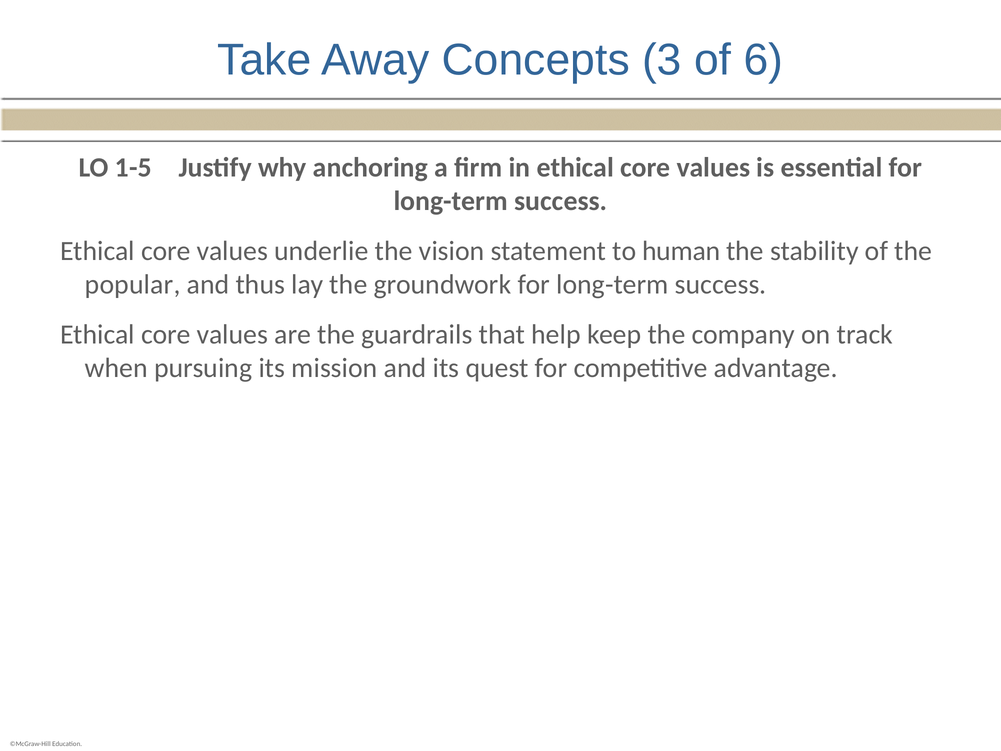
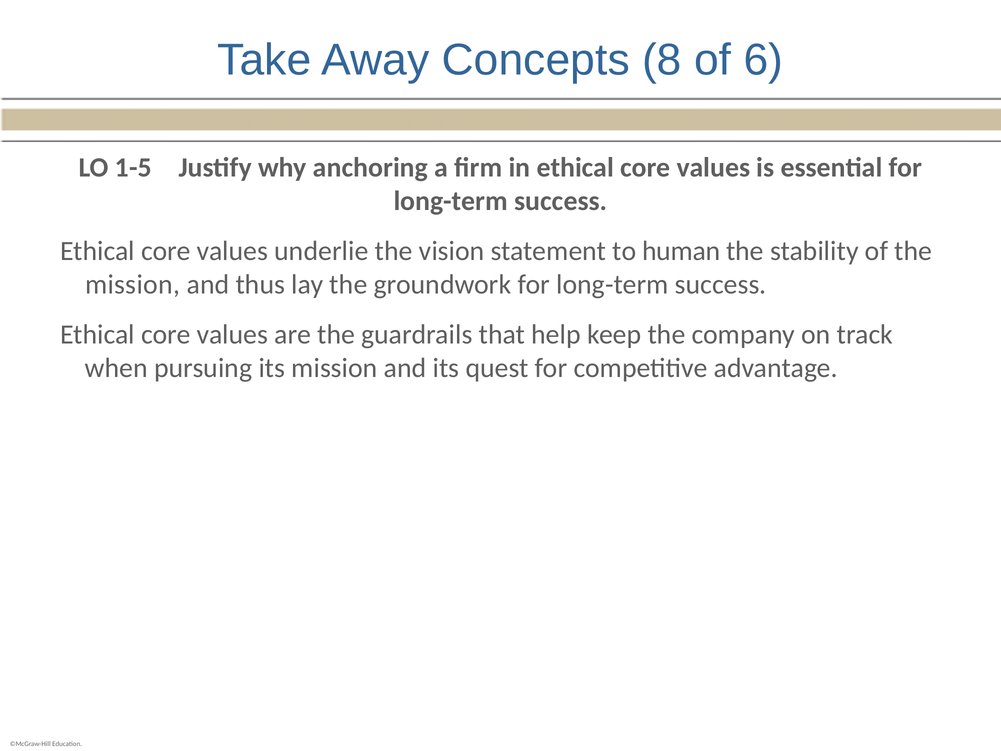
3: 3 -> 8 (662, 60)
popular: popular -> mission (133, 285)
